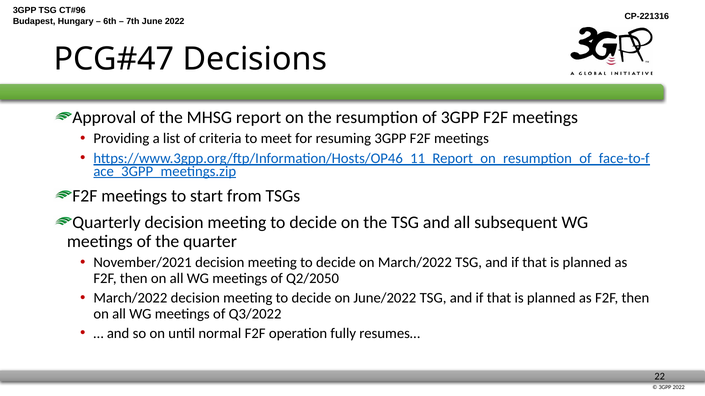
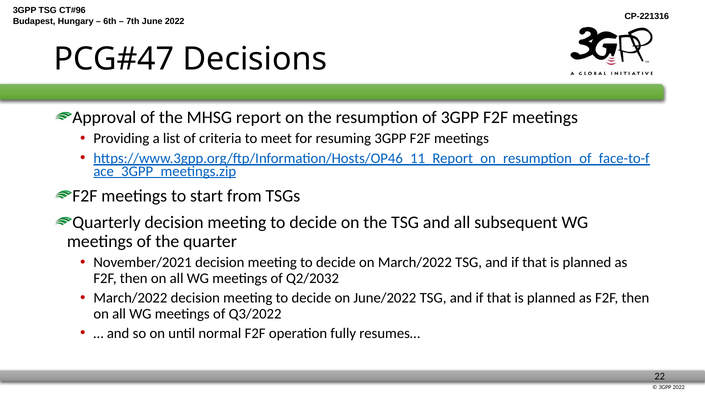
Q2/2050: Q2/2050 -> Q2/2032 (313, 279)
